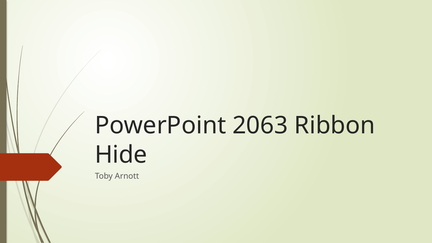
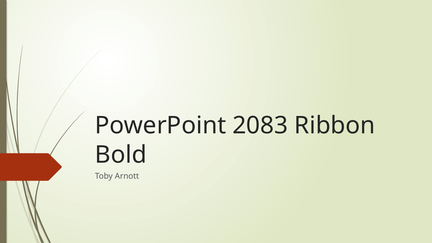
2063: 2063 -> 2083 (260, 126)
Hide: Hide -> Bold (121, 155)
